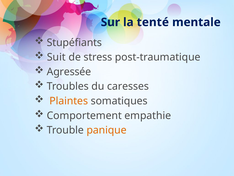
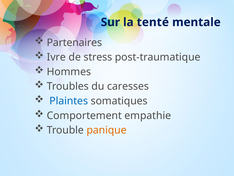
Stupéfiants: Stupéfiants -> Partenaires (74, 42)
Suit: Suit -> Ivre (56, 57)
Agressée: Agressée -> Hommes (69, 72)
Plaintes colour: orange -> blue (69, 101)
